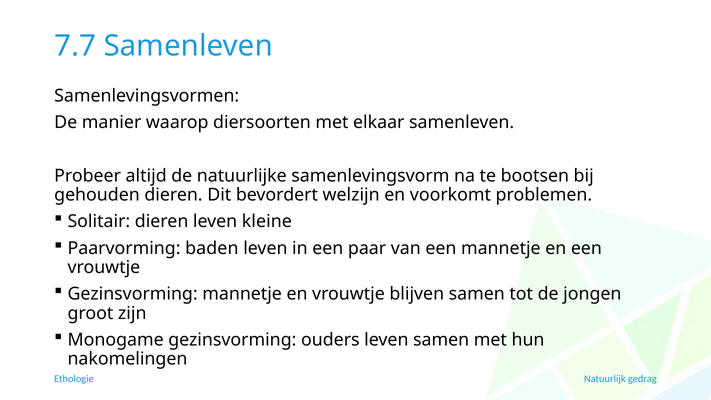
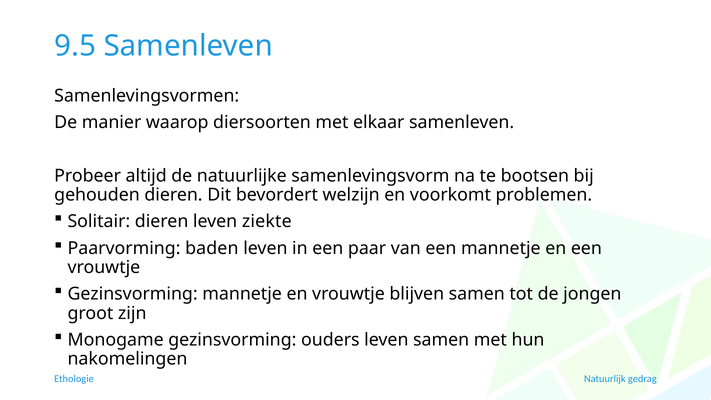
7.7: 7.7 -> 9.5 (75, 46)
kleine: kleine -> ziekte (267, 222)
